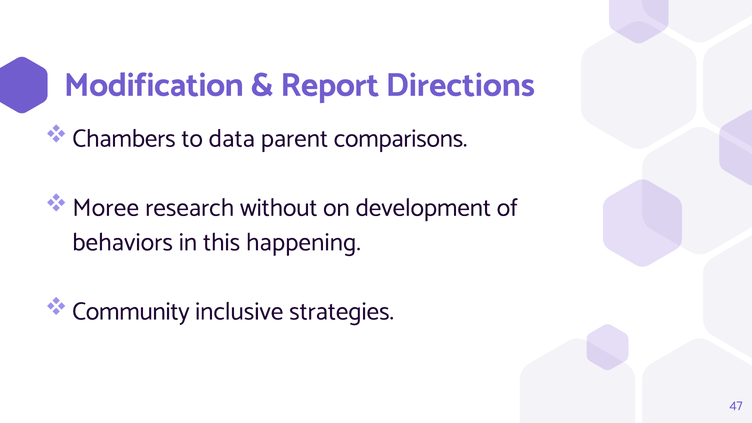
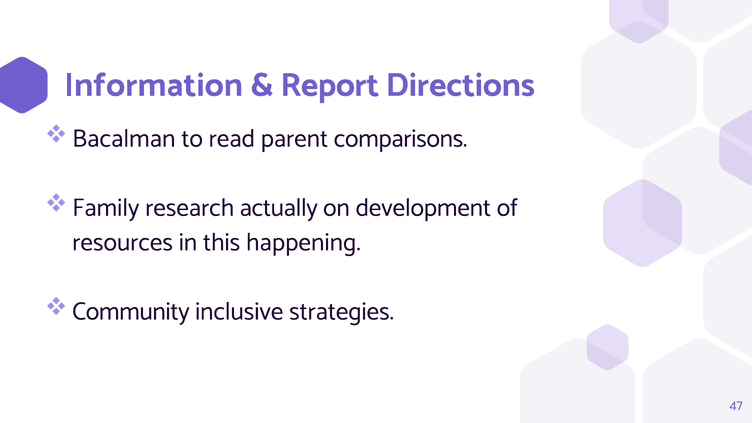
Modification: Modification -> Information (153, 85)
Chambers: Chambers -> Bacalman (124, 138)
data: data -> read (232, 138)
Moree: Moree -> Family (106, 208)
without: without -> actually (279, 208)
behaviors: behaviors -> resources (123, 242)
